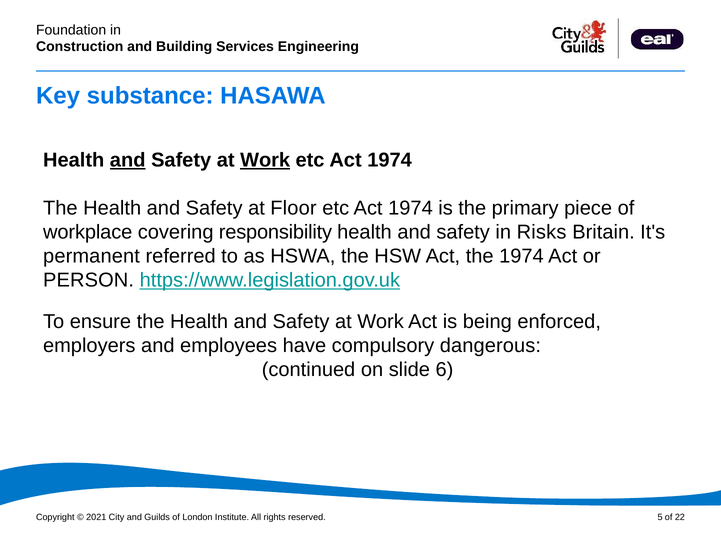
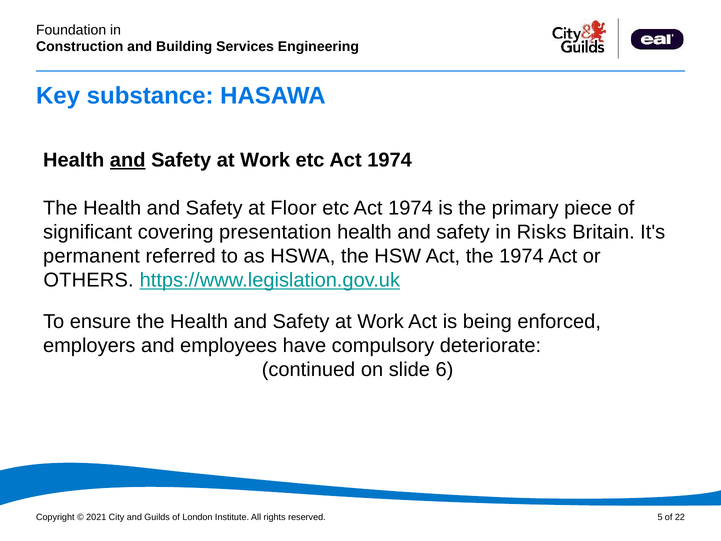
Work underline: present -> none (265, 160)
workplace: workplace -> significant (88, 232)
responsibility: responsibility -> presentation (275, 232)
PERSON: PERSON -> OTHERS (89, 280)
dangerous: dangerous -> deteriorate (490, 345)
